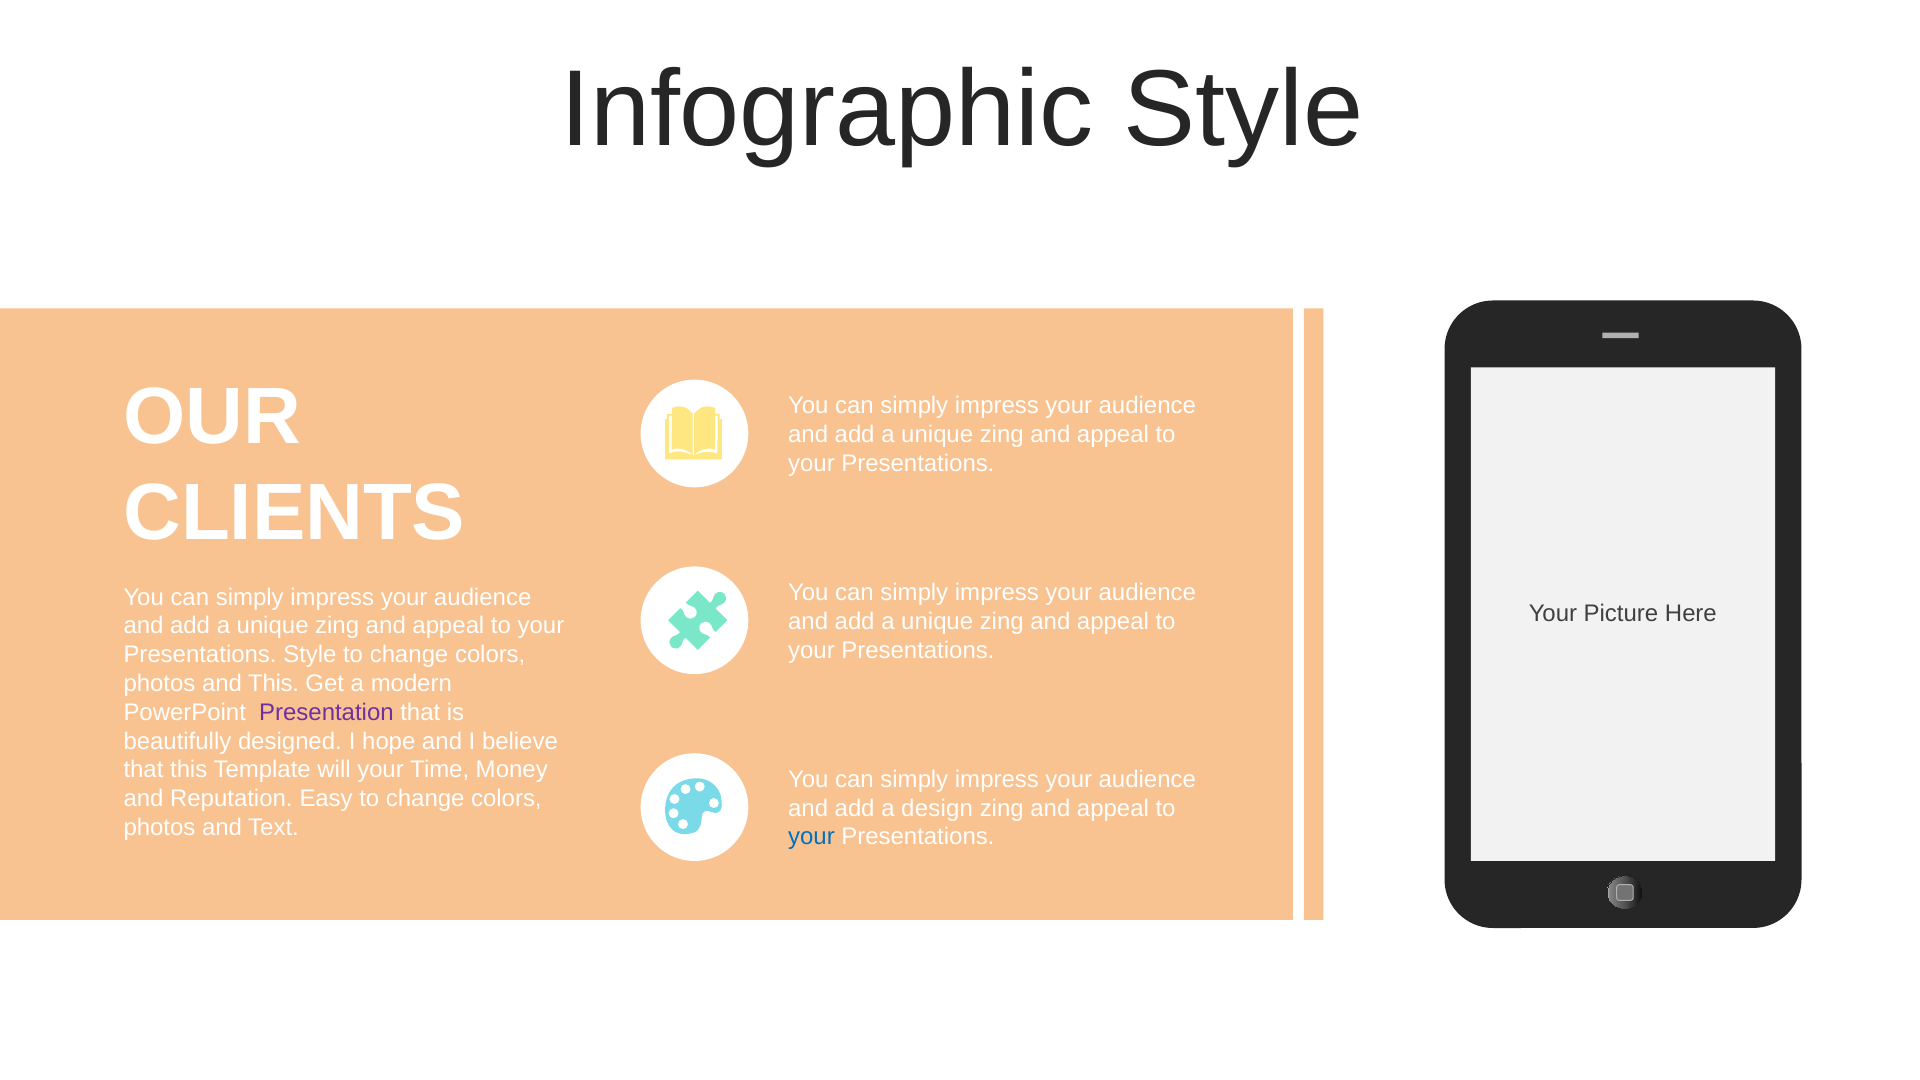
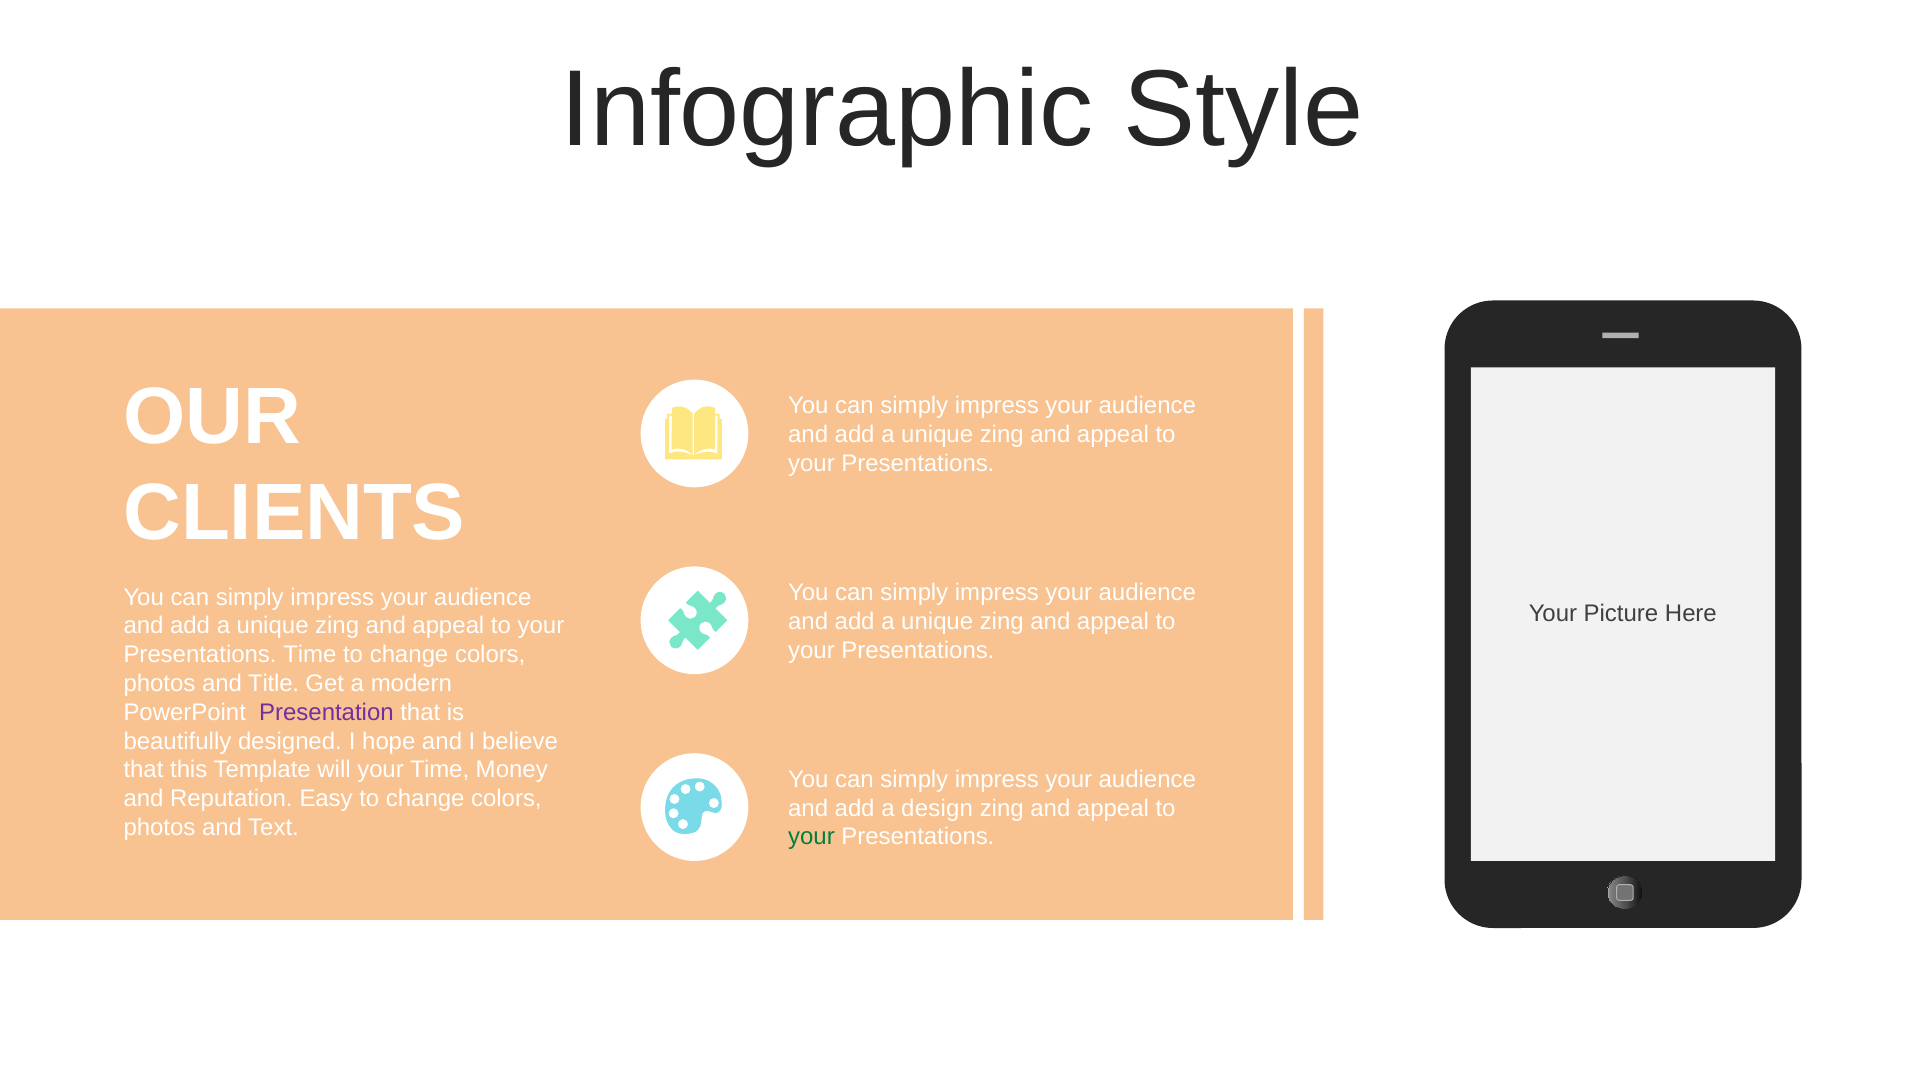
Presentations Style: Style -> Time (310, 655)
and This: This -> Title (274, 684)
your colour: blue -> green (811, 837)
